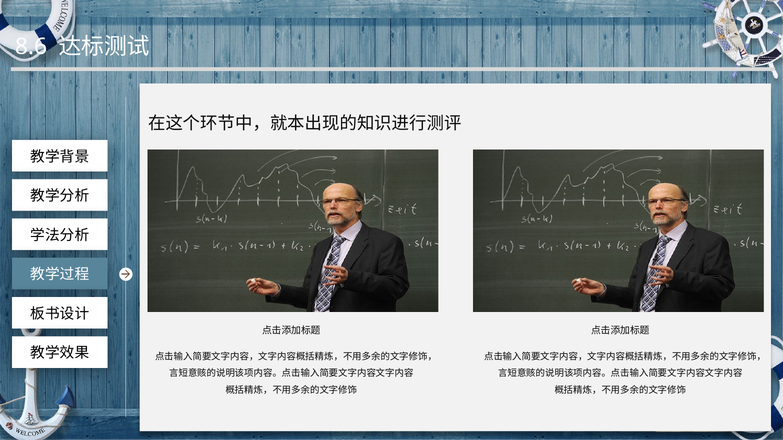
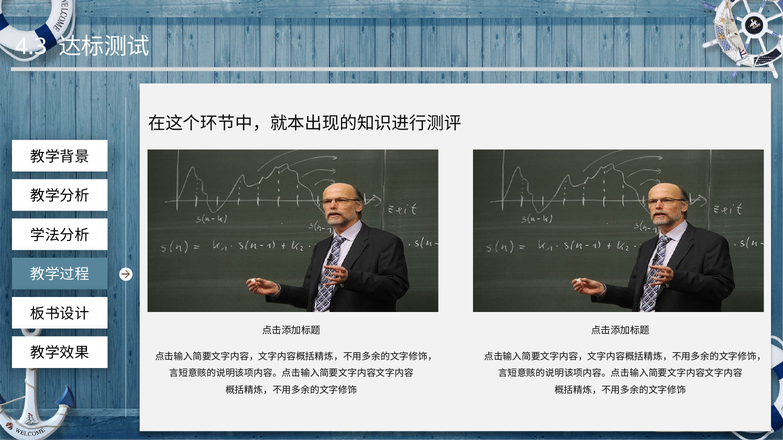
8.6: 8.6 -> 4.3 (31, 47)
